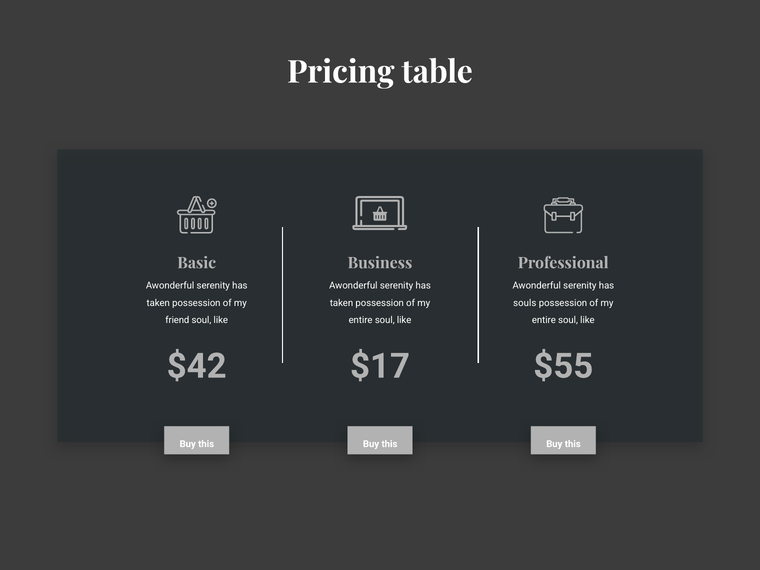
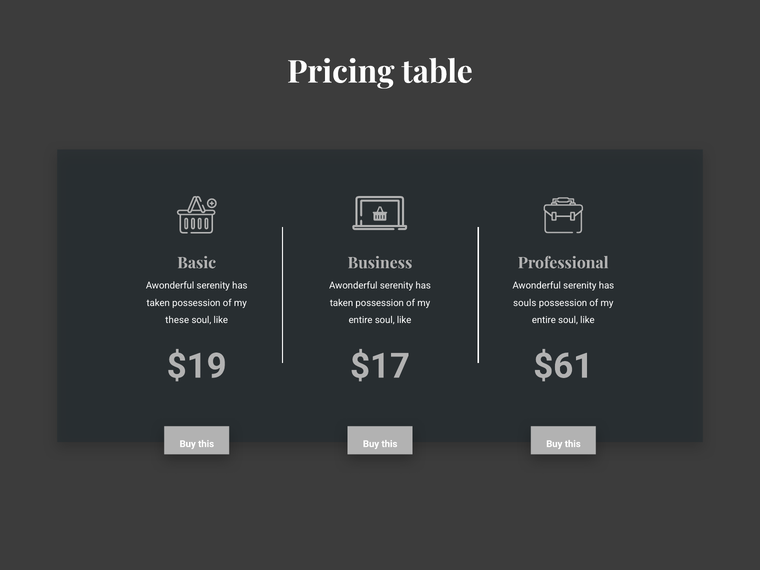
friend: friend -> these (177, 320)
$42: $42 -> $19 (197, 366)
$55: $55 -> $61 (563, 366)
